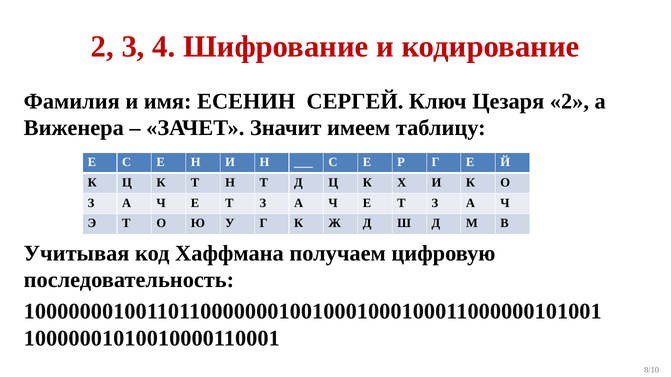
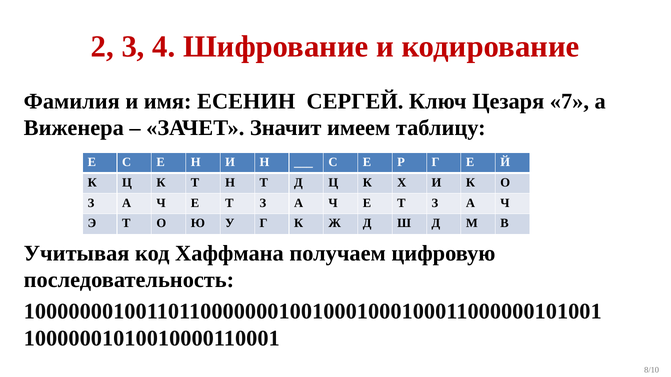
Цезаря 2: 2 -> 7 (569, 101)
